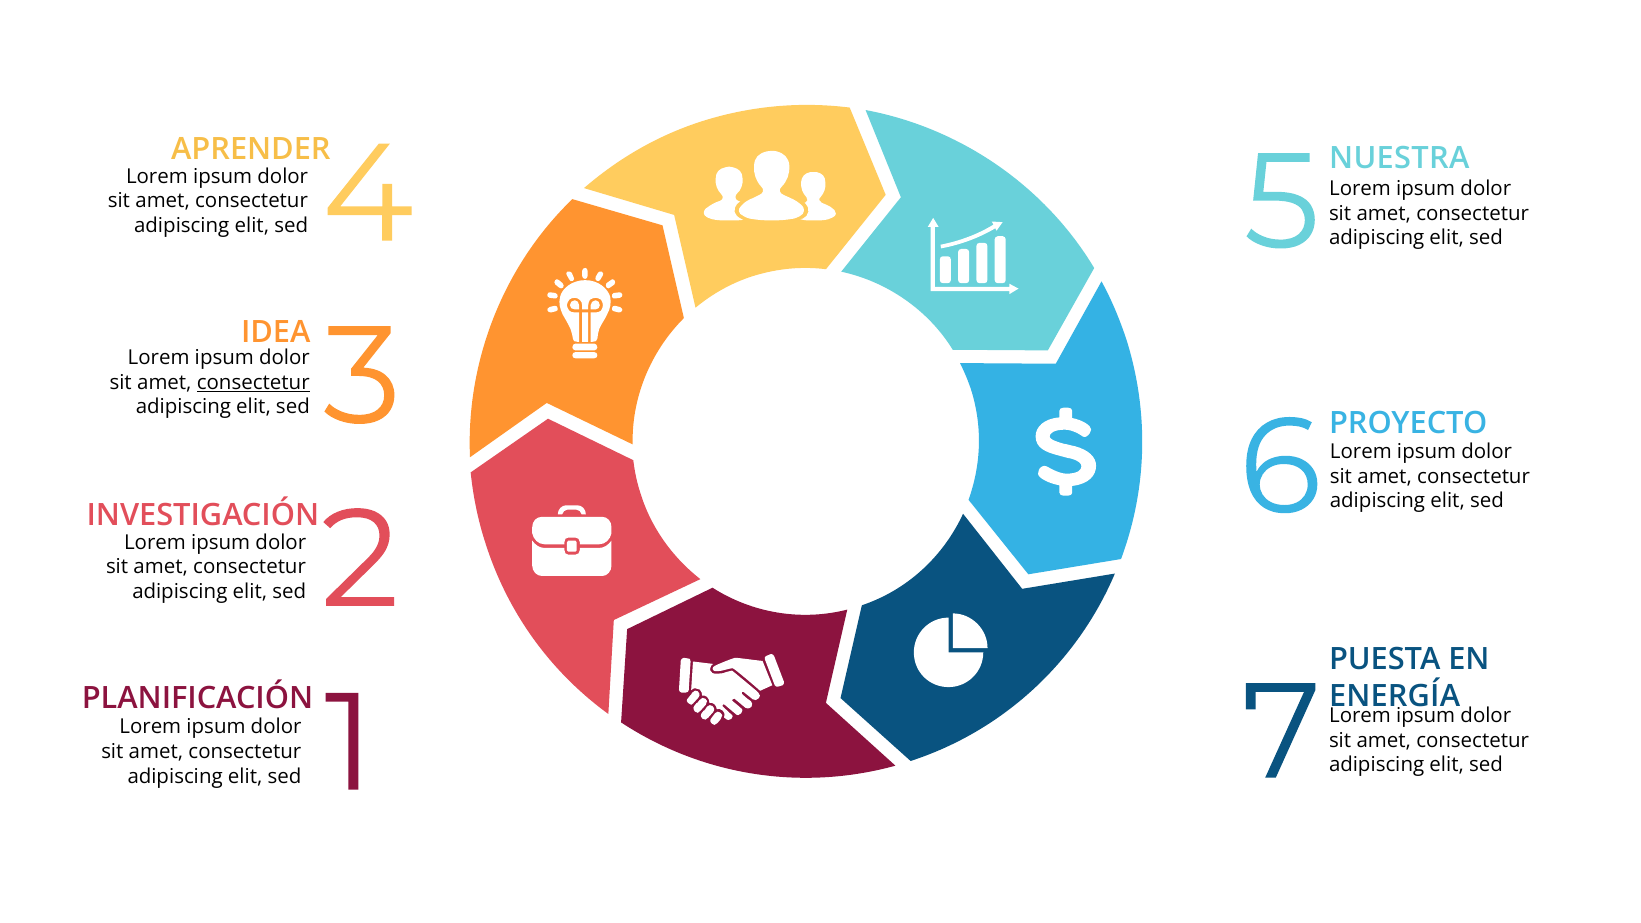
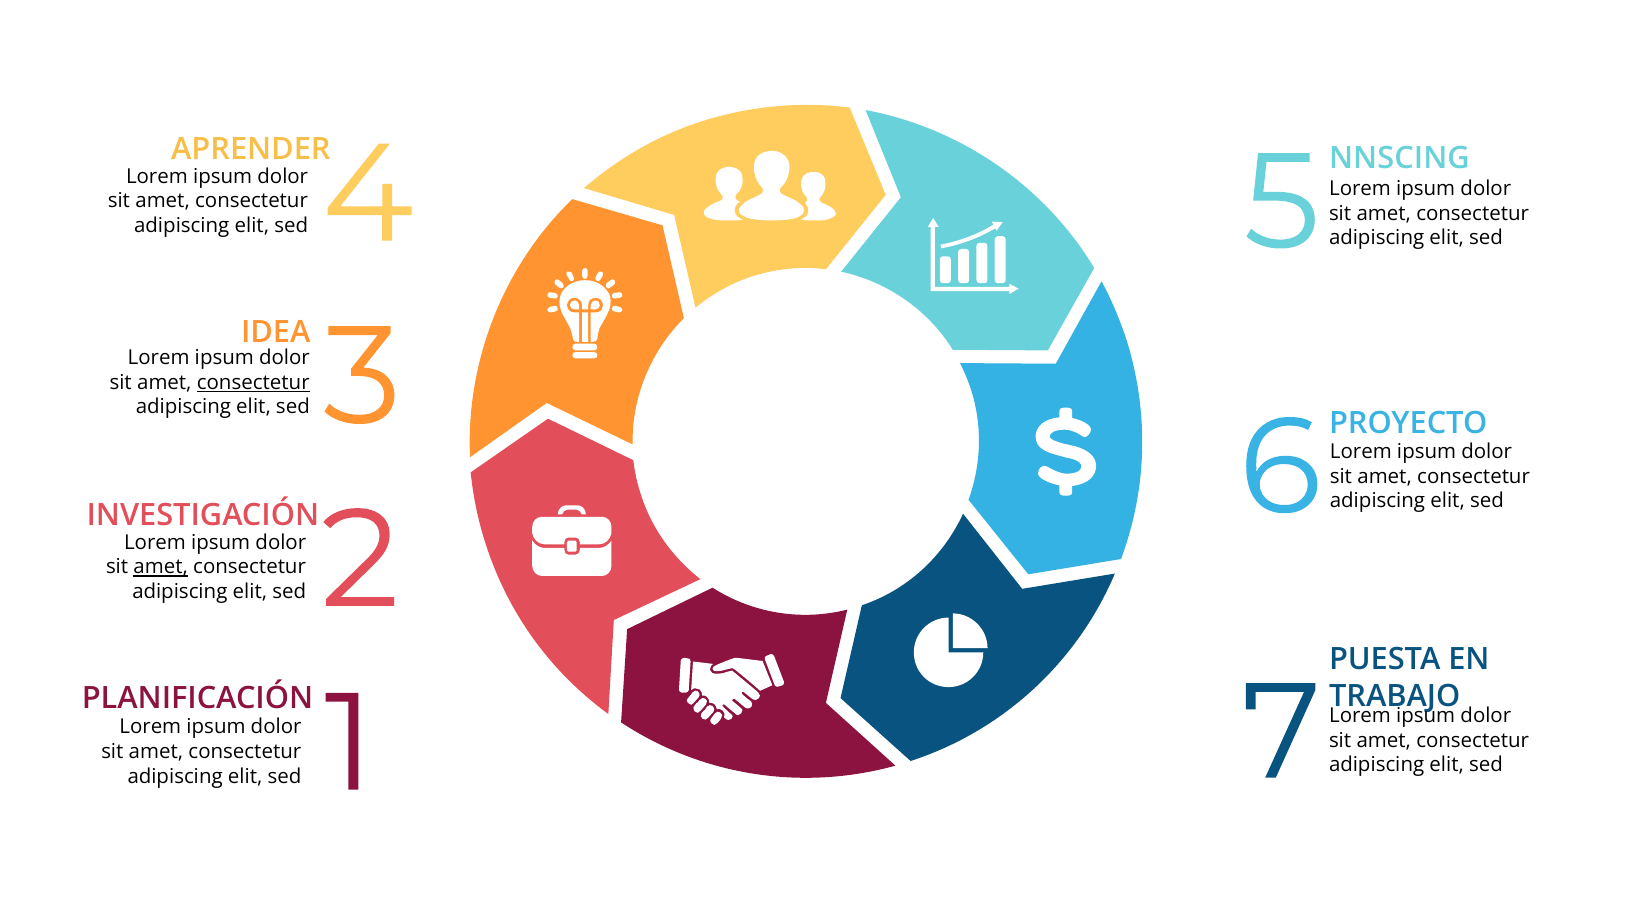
NUESTRA: NUESTRA -> NNSCING (1399, 158)
amet underline: none -> present (161, 567)
ENERGÍA: ENERGÍA -> TRABAJO (1395, 696)
